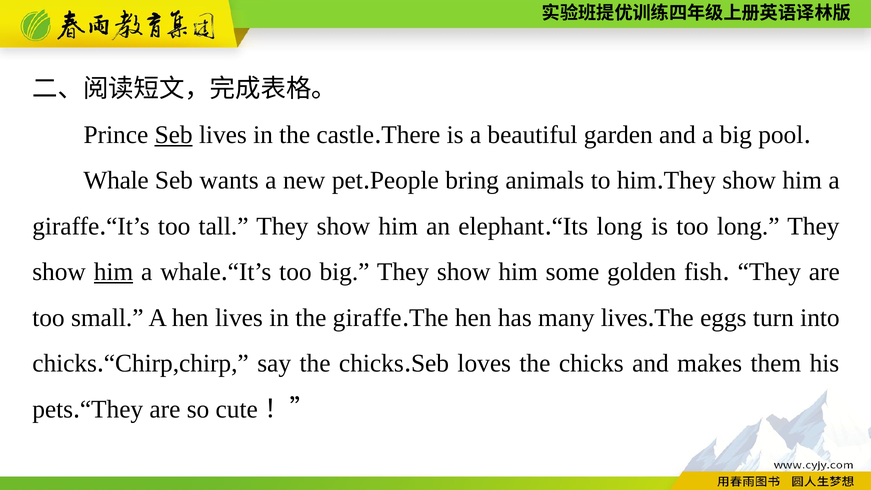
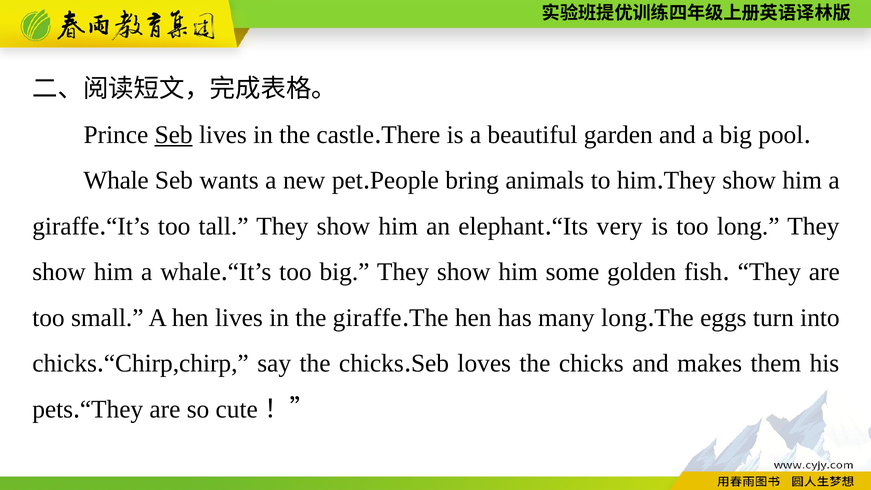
long: long -> very (620, 226)
him underline: present -> none (114, 272)
many lives: lives -> long (624, 318)
